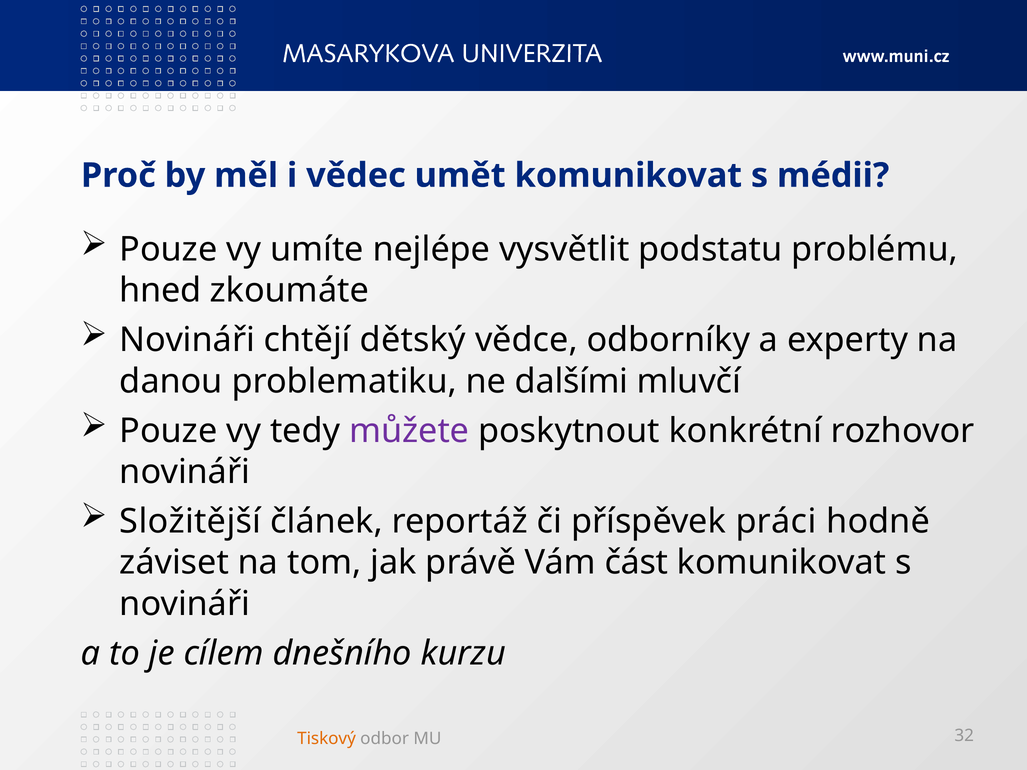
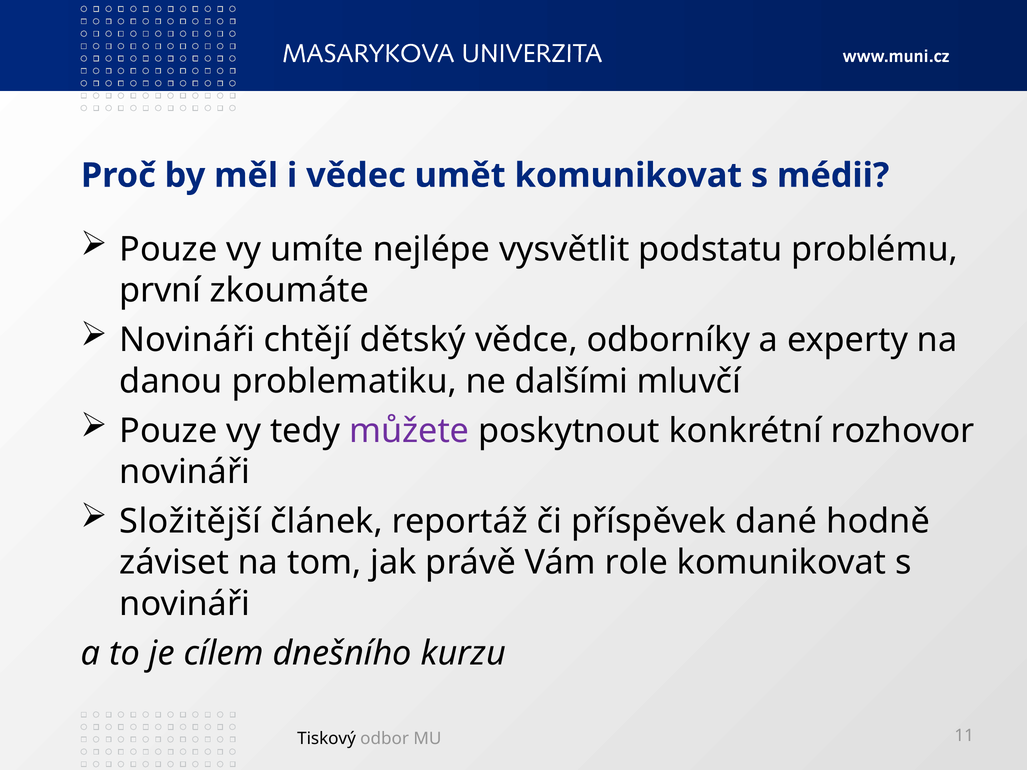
hned: hned -> první (160, 291)
práci: práci -> dané (776, 522)
část: část -> role (636, 563)
Tiskový colour: orange -> black (327, 739)
32: 32 -> 11 (964, 736)
